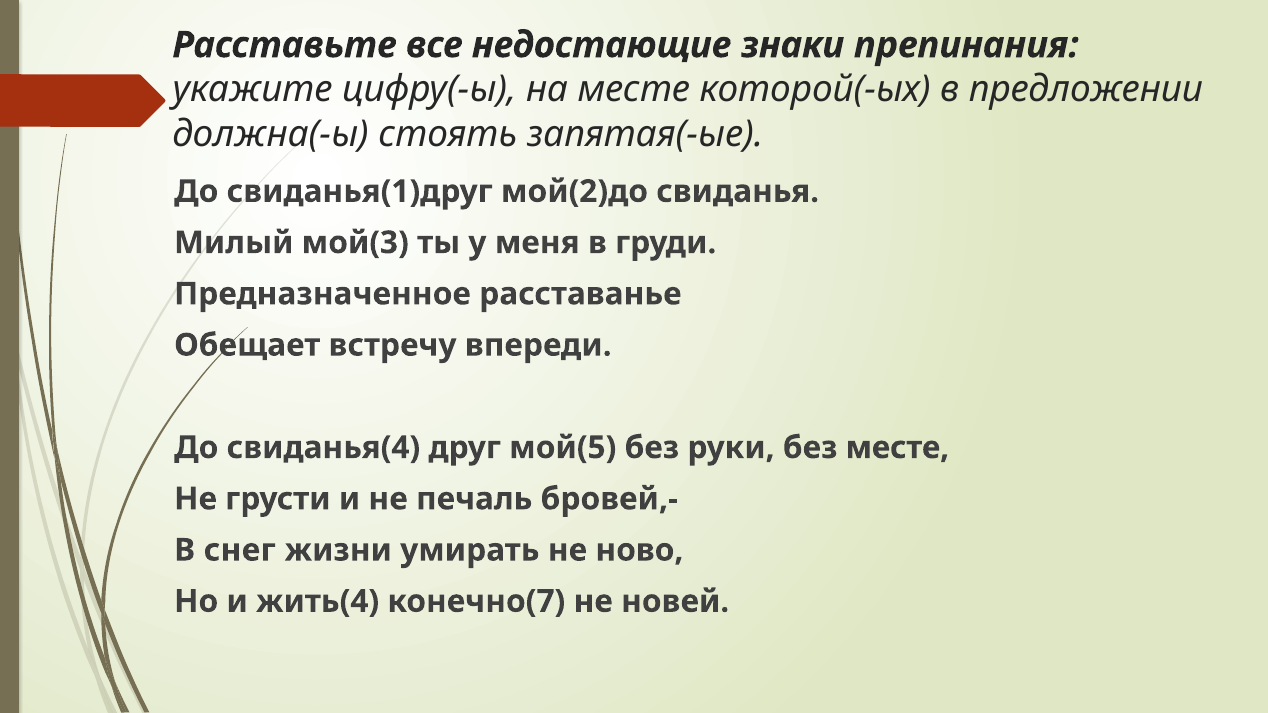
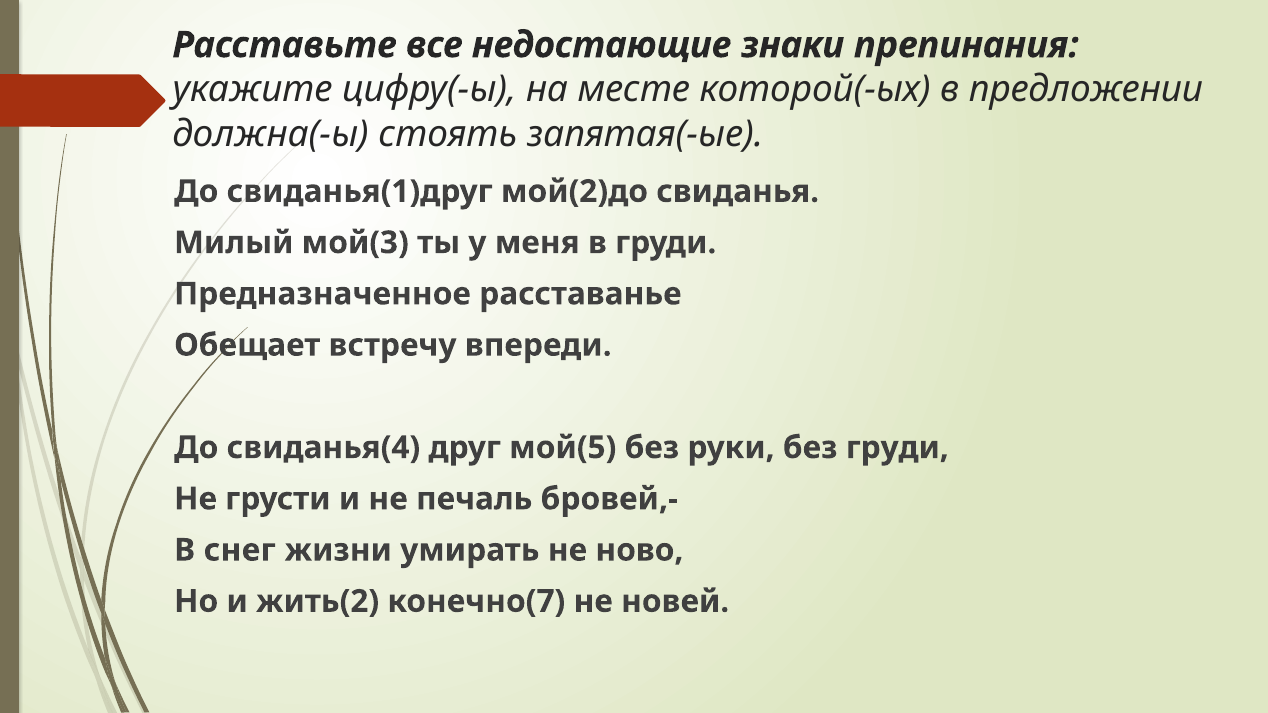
без месте: месте -> груди (897, 448)
жить(4: жить(4 -> жить(2 (318, 602)
